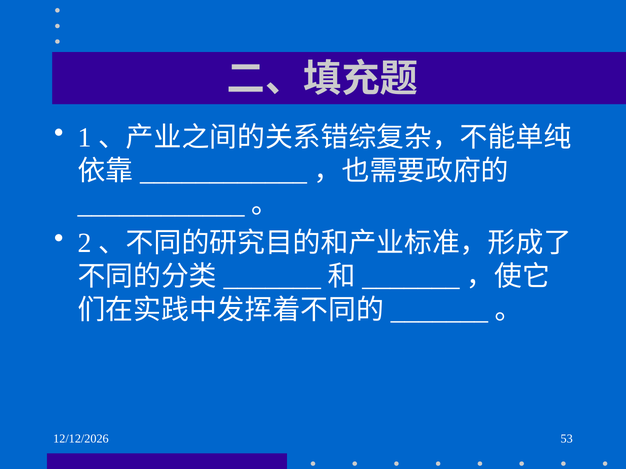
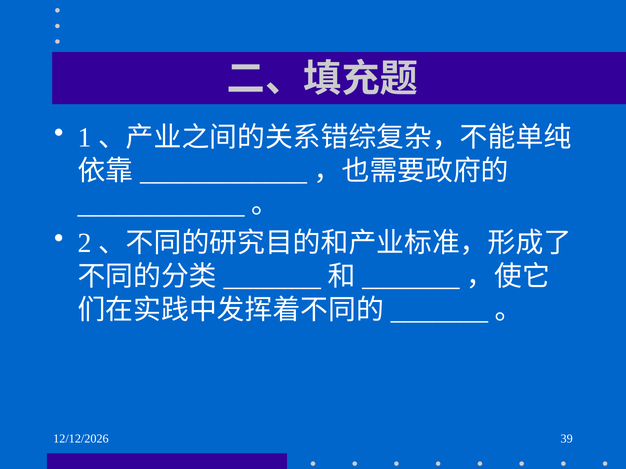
53: 53 -> 39 (567, 439)
